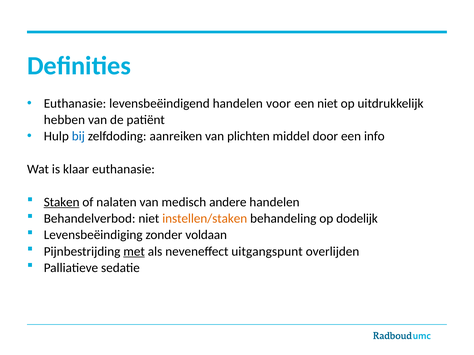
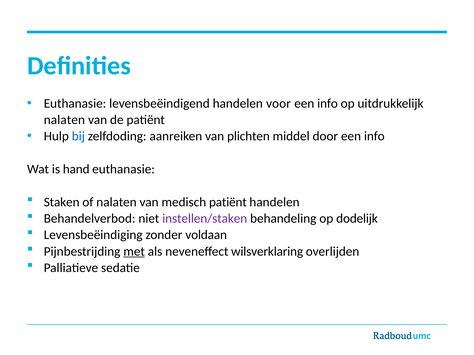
niet: niet -> info (328, 104)
hebben: hebben -> nalaten (64, 120)
klaar: klaar -> hand (76, 169)
Staken underline: present -> none (62, 202)
medisch andere: andere -> patiënt (228, 202)
instellen/staken colour: orange -> purple (205, 219)
uitgangspunt: uitgangspunt -> wilsverklaring (267, 252)
